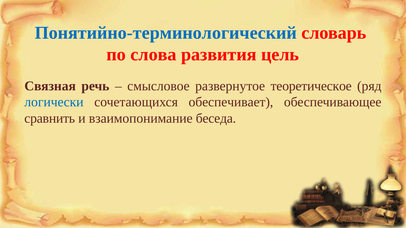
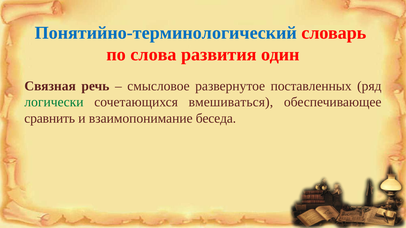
цель: цель -> один (280, 55)
теоретическое: теоретическое -> поставленных (311, 86)
логически colour: blue -> green (54, 102)
обеспечивает: обеспечивает -> вмешиваться (231, 102)
